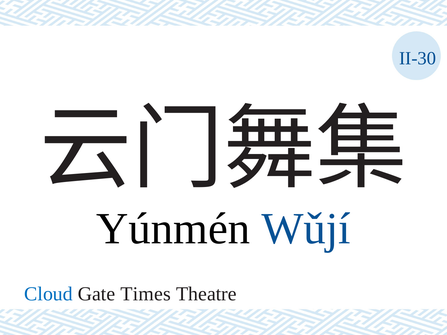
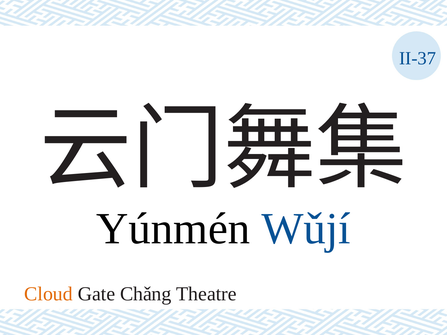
II-30: II-30 -> II-37 (418, 59)
Cloud colour: blue -> orange (49, 294)
Times: Times -> Chǎng (146, 294)
